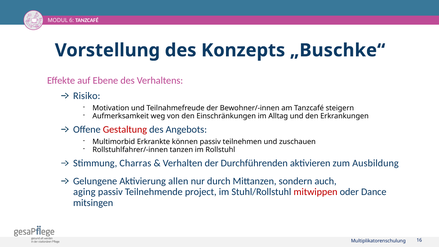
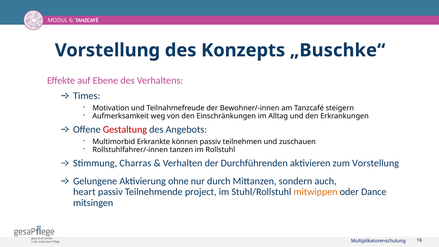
Risiko: Risiko -> Times (87, 96)
zum Ausbildung: Ausbildung -> Vorstellung (376, 163)
allen: allen -> ohne (178, 181)
aging: aging -> heart (84, 192)
mitwippen colour: red -> orange (316, 192)
